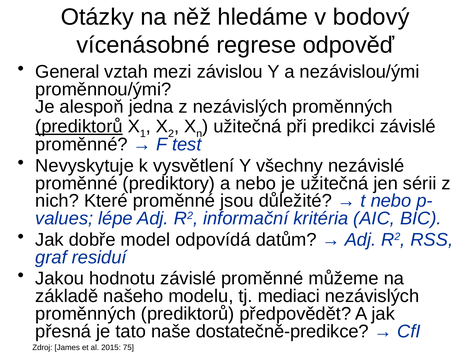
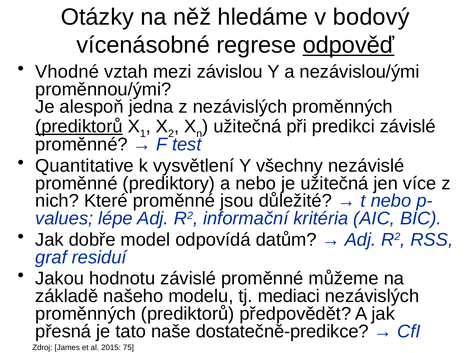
odpověď underline: none -> present (349, 45)
General: General -> Vhodné (67, 72)
Nevyskytuje: Nevyskytuje -> Quantitative (85, 166)
sérii: sérii -> více (420, 183)
